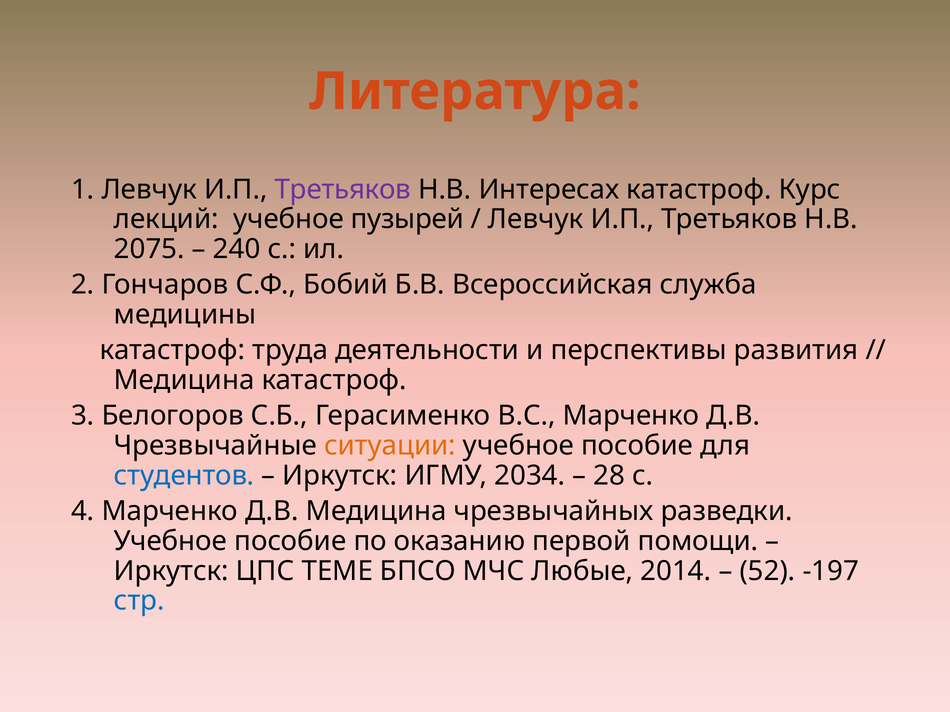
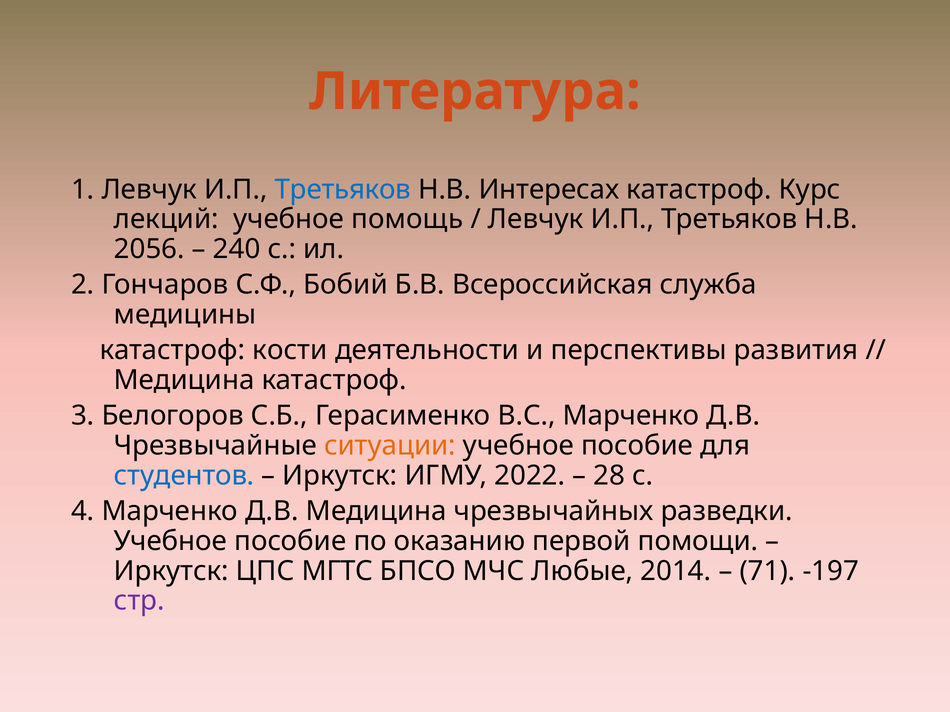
Третьяков colour: purple -> blue (343, 189)
пузырей: пузырей -> помощь (407, 219)
2075: 2075 -> 2056 (149, 249)
труда: труда -> кости (290, 350)
2034: 2034 -> 2022 (530, 476)
ТЕМЕ: ТЕМЕ -> МГТС (337, 571)
52: 52 -> 71 (767, 571)
стр colour: blue -> purple (139, 601)
